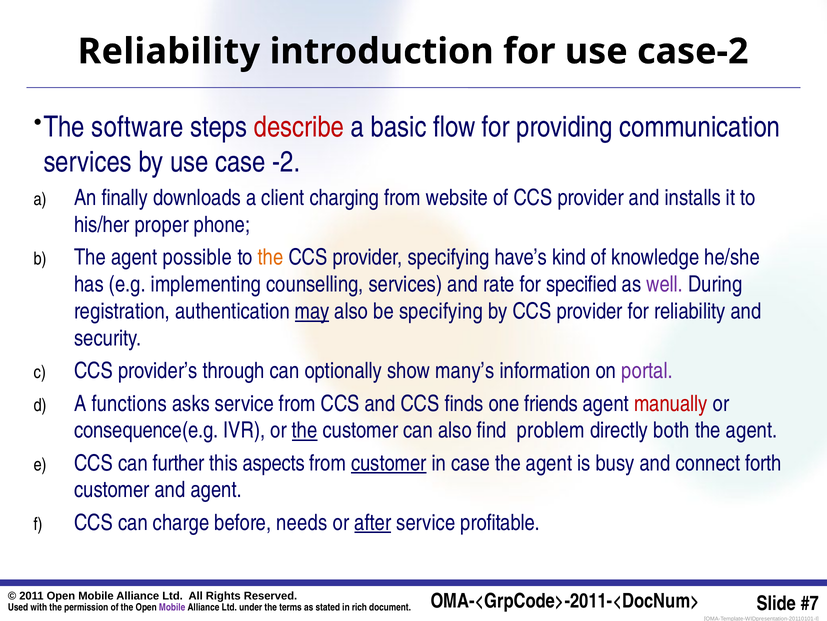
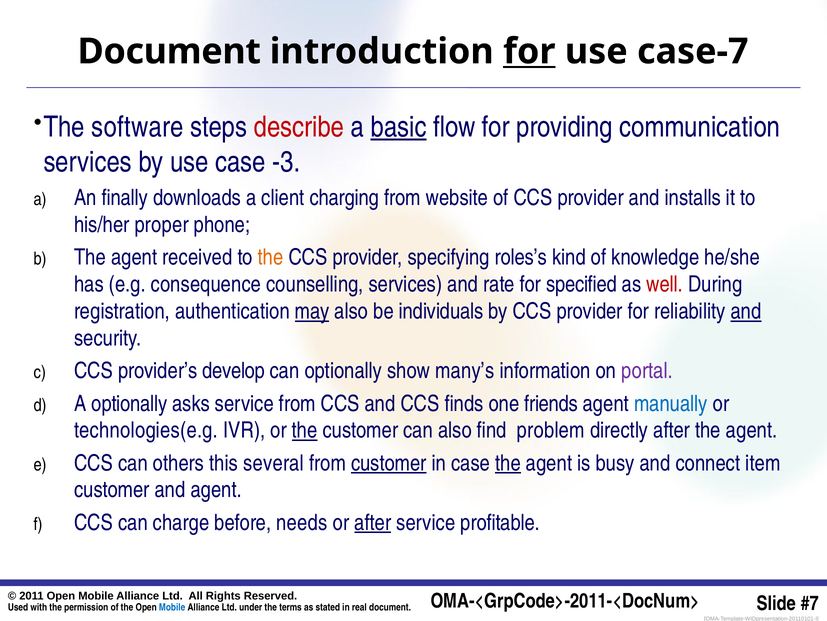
Reliability: Reliability -> Document (169, 51)
for underline: none -> present (529, 51)
case-2: case-2 -> case-7 (693, 51)
basic underline: none -> present (399, 127)
-2: -2 -> -3 (286, 162)
possible: possible -> received (197, 257)
have’s: have’s -> roles’s (521, 257)
implementing: implementing -> consequence (206, 284)
well colour: purple -> red (665, 284)
be specifying: specifying -> individuals (441, 311)
and underline: none -> present (746, 311)
through: through -> develop (234, 371)
A functions: functions -> optionally (129, 403)
manually colour: red -> blue (671, 403)
consequence(e.g: consequence(e.g -> technologies(e.g (146, 430)
directly both: both -> after (672, 430)
further: further -> others (179, 463)
aspects: aspects -> several (274, 463)
the underline: none -> present (508, 463)
forth: forth -> item (763, 463)
Mobile colour: purple -> blue (172, 607)
rich: rich -> real (359, 607)
